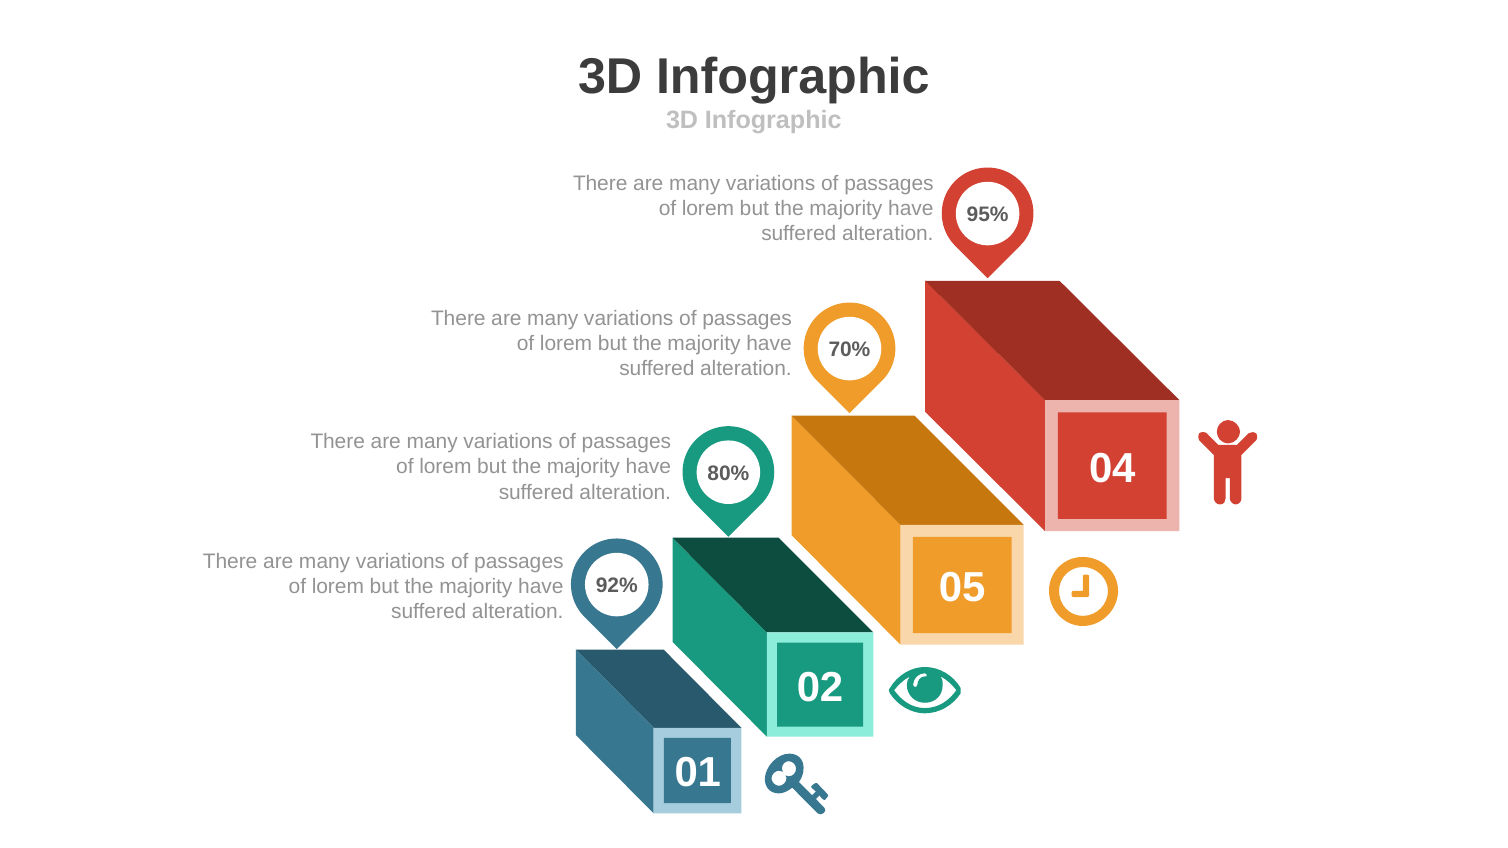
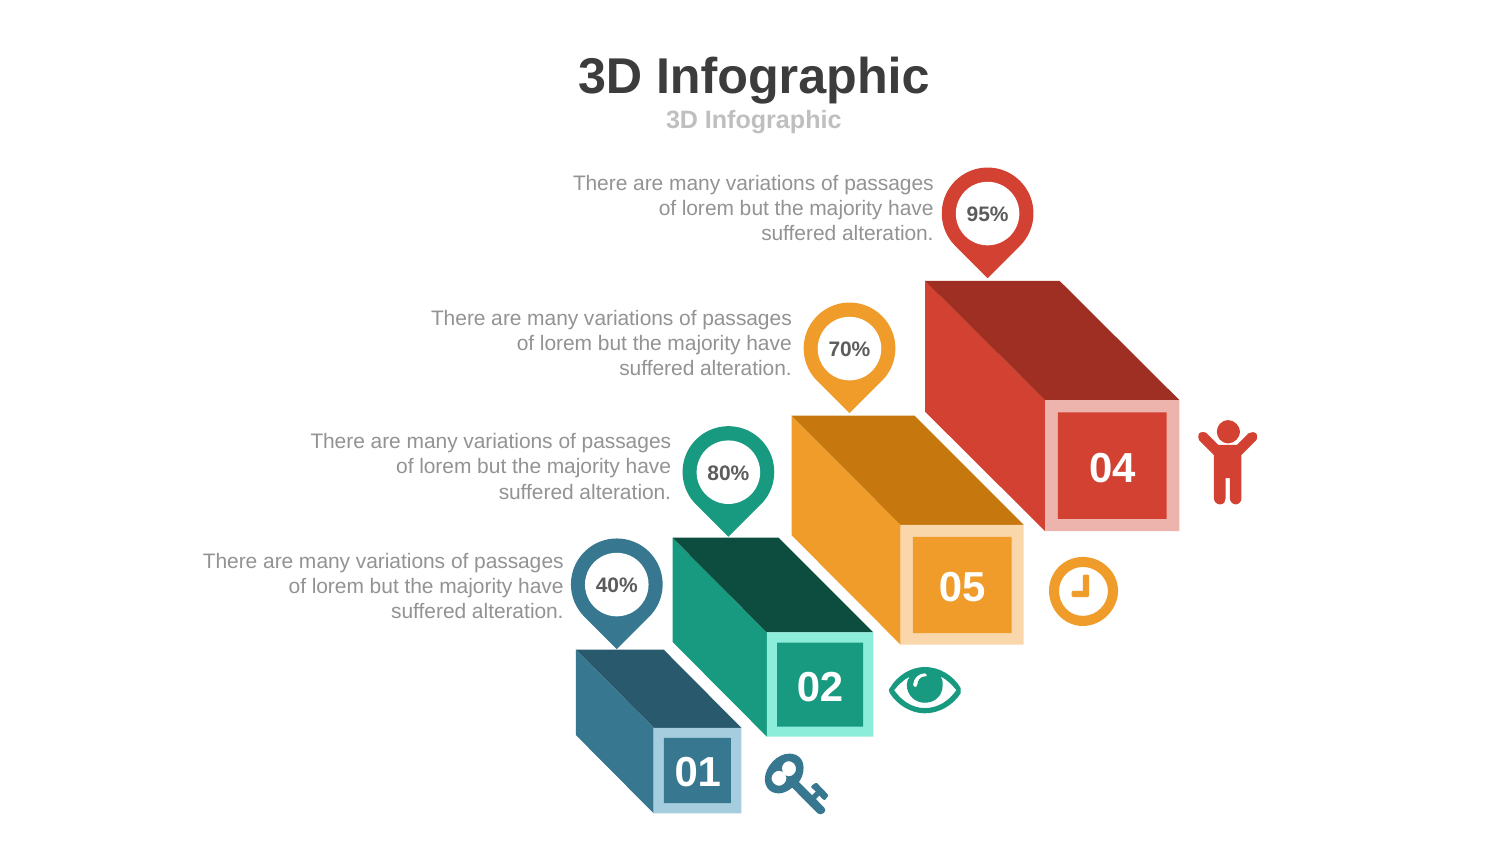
92%: 92% -> 40% (617, 586)
